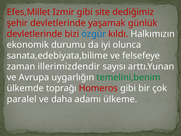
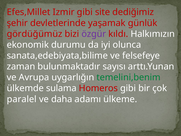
devletlerinde: devletlerinde -> gördüğümüz (35, 34)
özgür colour: blue -> purple (94, 34)
illerimizdendir: illerimizdendir -> bulunmaktadır (69, 66)
toprağı: toprağı -> sulama (61, 88)
